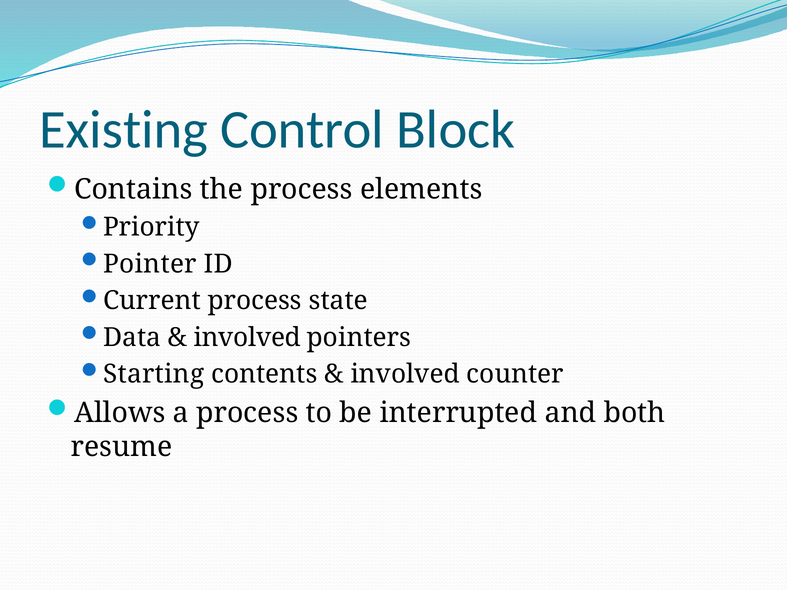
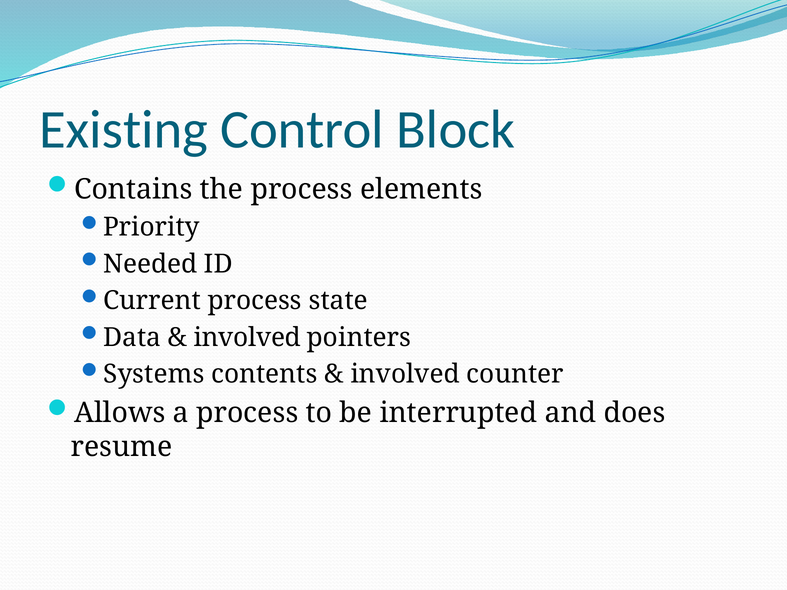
Pointer: Pointer -> Needed (150, 264)
Starting: Starting -> Systems (154, 374)
both: both -> does (635, 413)
